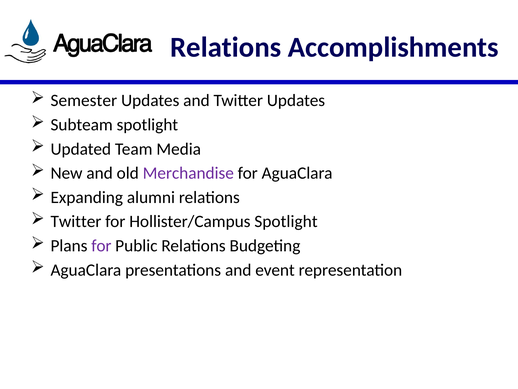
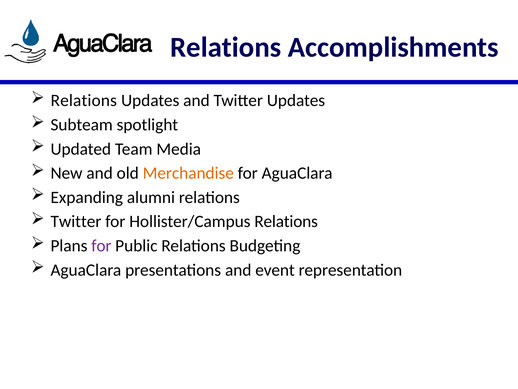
Semester: Semester -> Relations (84, 100)
Merchandise colour: purple -> orange (188, 173)
Hollister/Campus Spotlight: Spotlight -> Relations (286, 221)
